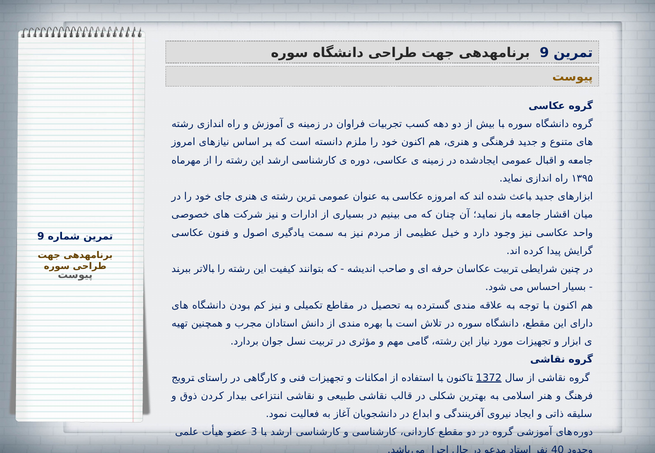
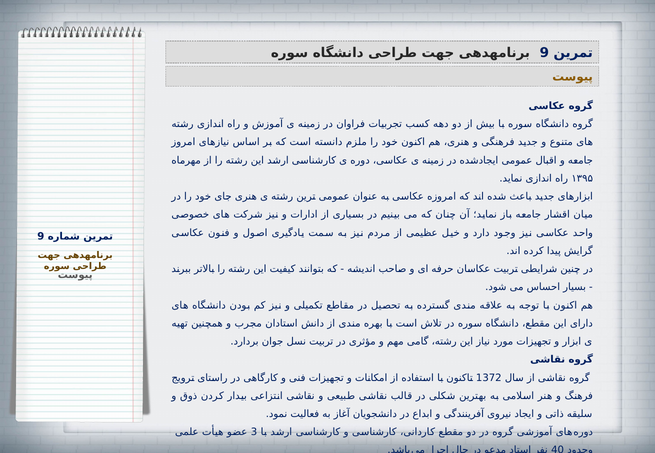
1372 underline: present -> none (489, 378)
